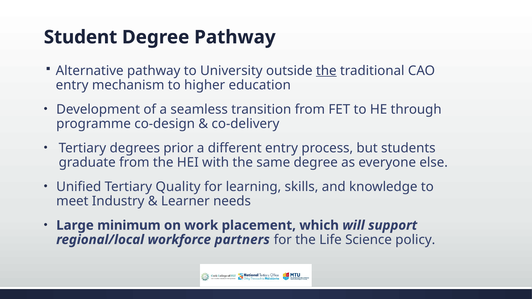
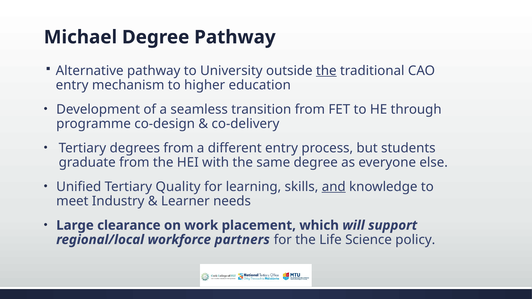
Student: Student -> Michael (80, 37)
degrees prior: prior -> from (178, 148)
and underline: none -> present (334, 187)
minimum: minimum -> clearance (129, 226)
